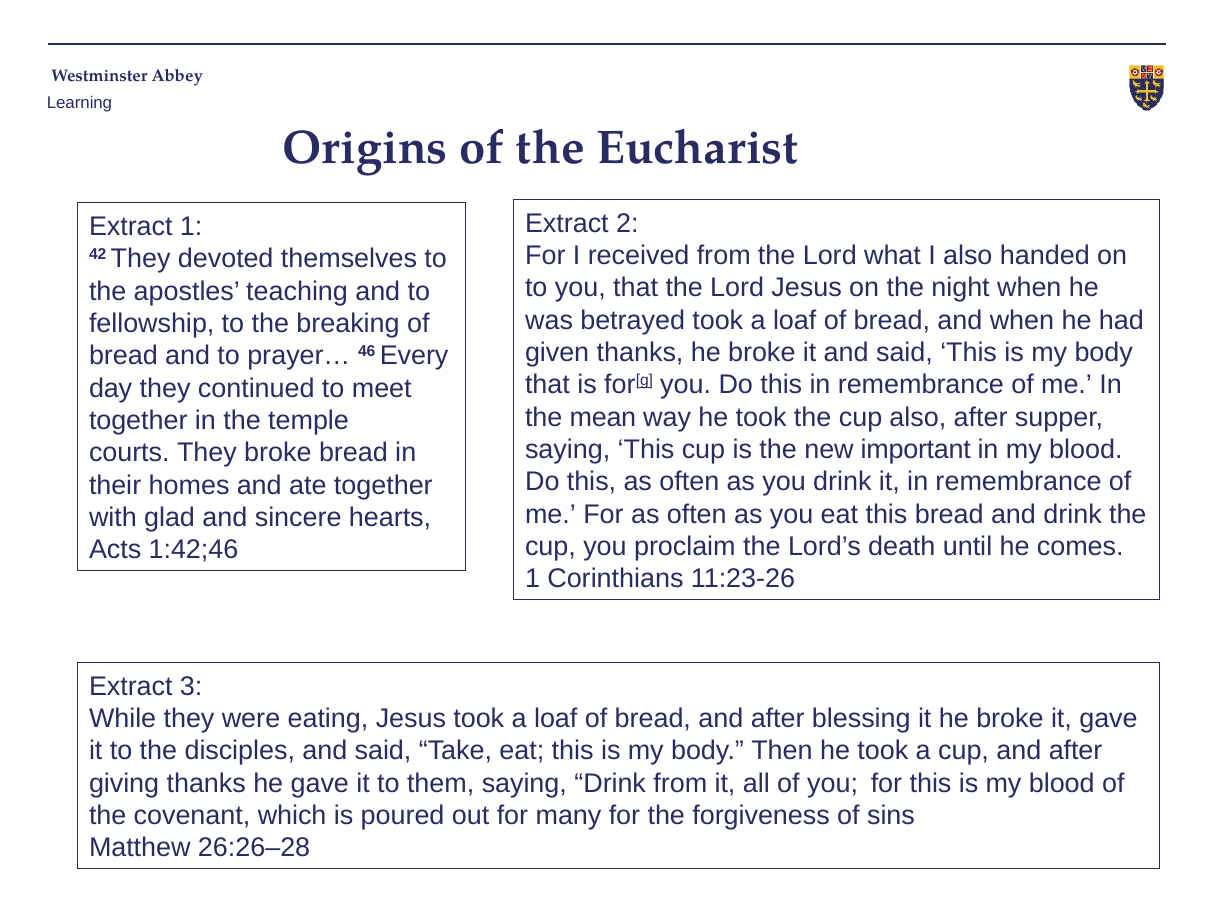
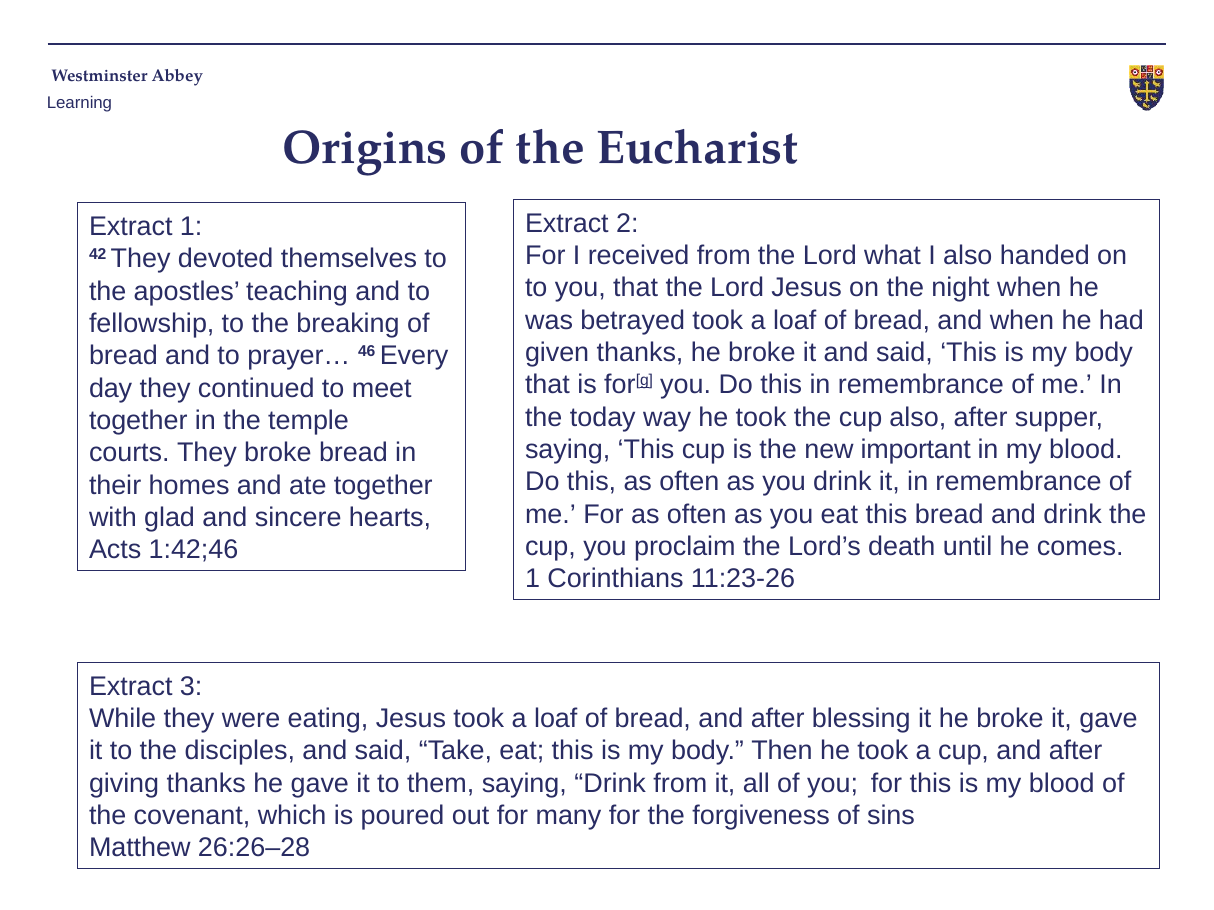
mean: mean -> today (603, 418)
